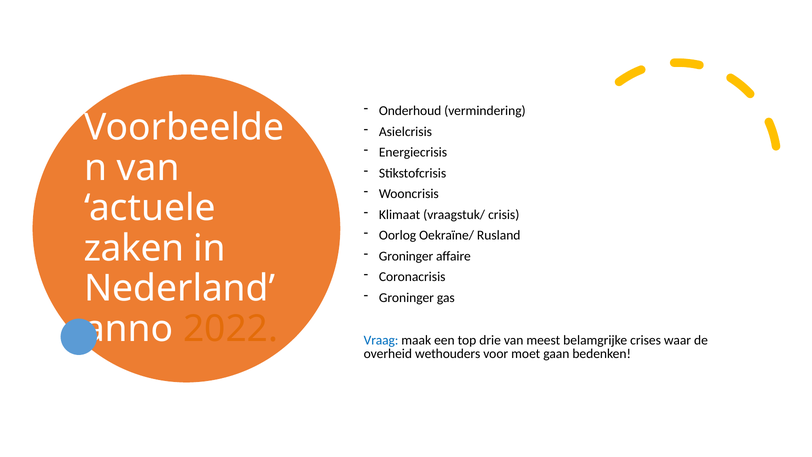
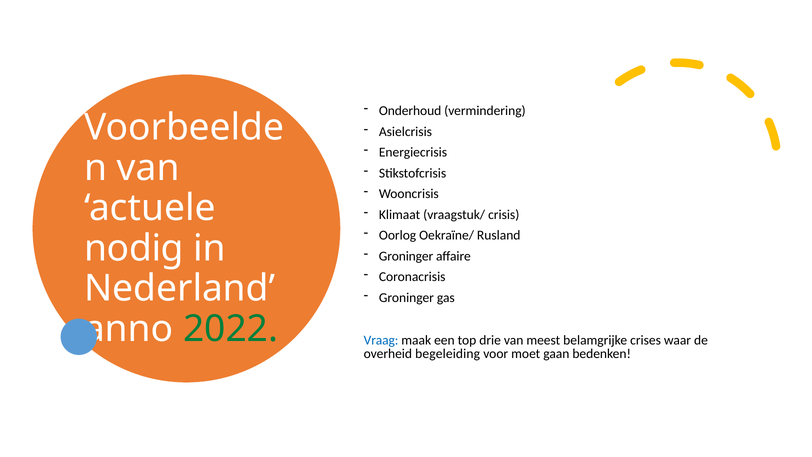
zaken: zaken -> nodig (134, 248)
2022 colour: orange -> green (231, 329)
wethouders: wethouders -> begeleiding (448, 353)
